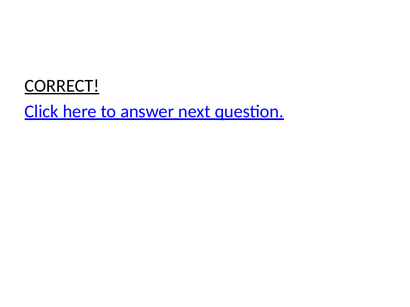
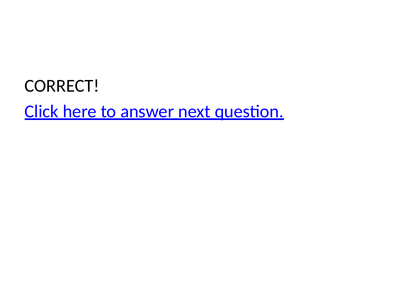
CORRECT underline: present -> none (62, 86)
